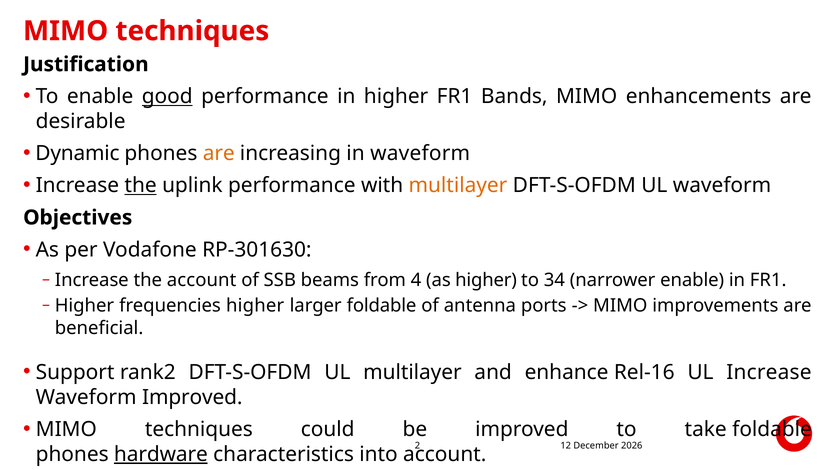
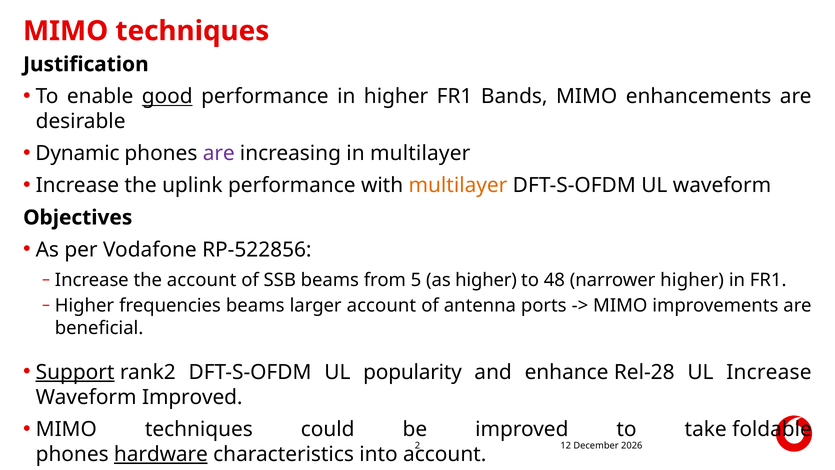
are colour: orange -> purple (219, 153)
in waveform: waveform -> multilayer (420, 153)
the underline: present -> none (141, 185)
RP-301630: RP-301630 -> RP-522856 (257, 249)
4: 4 -> 5 (416, 280)
34: 34 -> 48 (554, 280)
narrower enable: enable -> higher (692, 280)
frequencies higher: higher -> beams (255, 306)
larger foldable: foldable -> account (381, 306)
Support underline: none -> present (75, 372)
UL multilayer: multilayer -> popularity (413, 372)
Rel-16: Rel-16 -> Rel-28 (644, 372)
